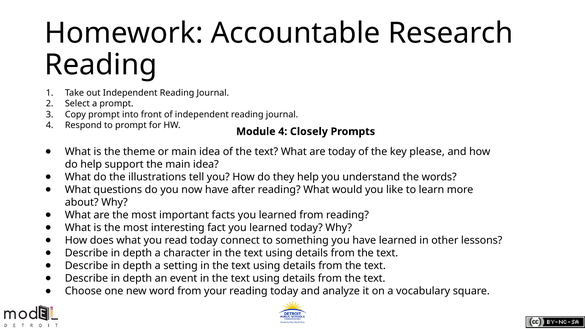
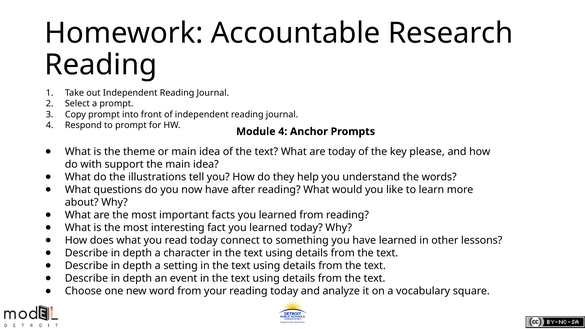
Closely: Closely -> Anchor (309, 132)
do help: help -> with (91, 164)
